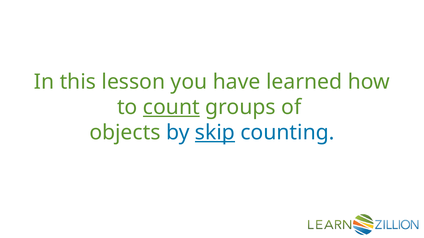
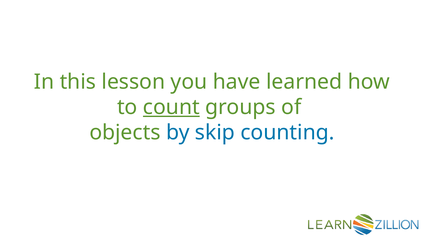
skip underline: present -> none (215, 133)
